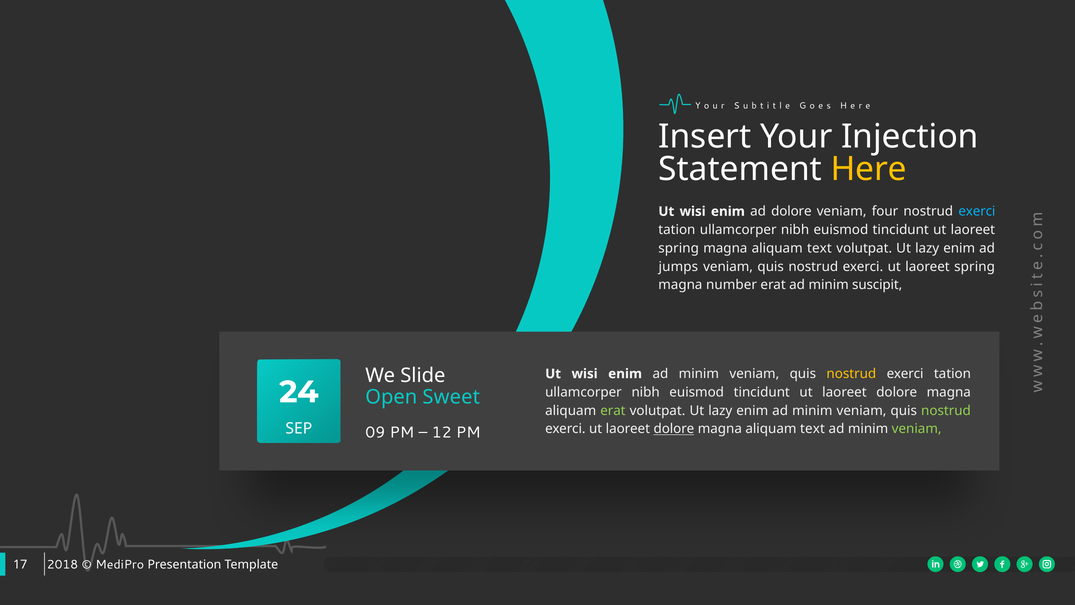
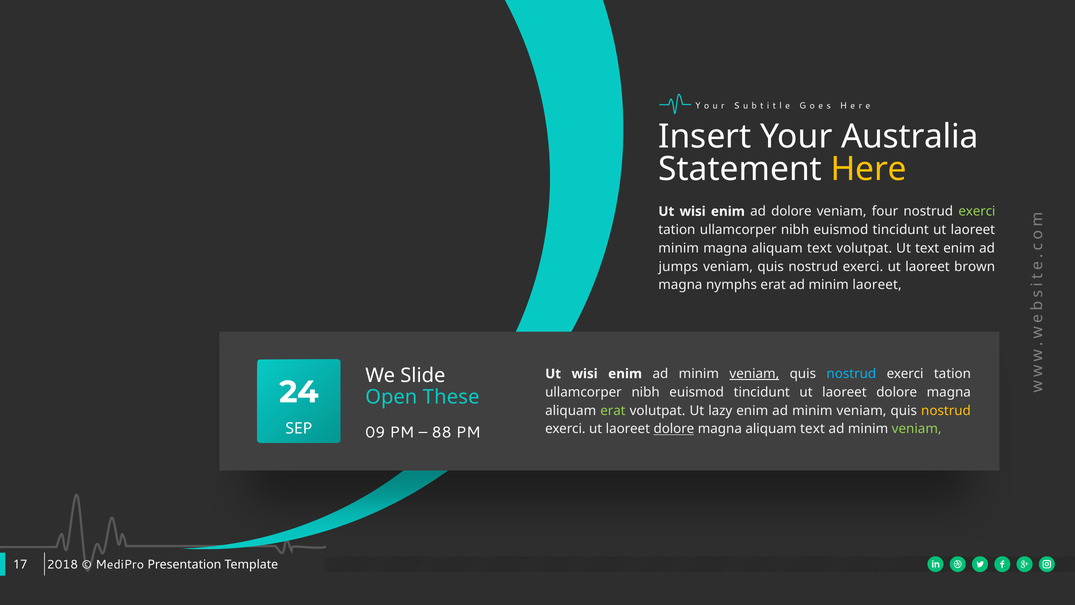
Injection: Injection -> Australia (910, 137)
exerci colour: light blue -> light green (977, 211)
spring: spring -> minim (679, 248)
lazy: lazy -> text (927, 248)
exerci ut laoreet spring: spring -> brown (975, 266)
number: number -> nymphs (732, 285)
minim suscipit: suscipit -> laoreet (877, 285)
veniam underline: none -> present (754, 374)
nostrud colour: yellow -> light blue (851, 374)
Sweet: Sweet -> These (451, 397)
nostrud colour: light green -> yellow (946, 410)
12: 12 -> 88 (442, 432)
